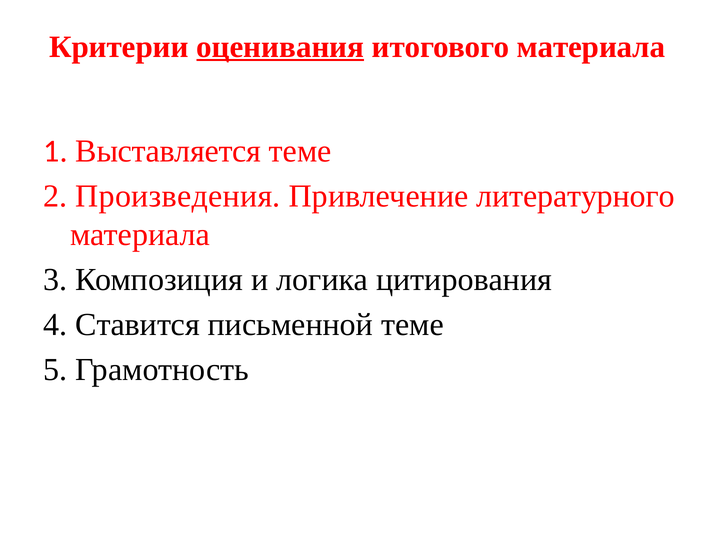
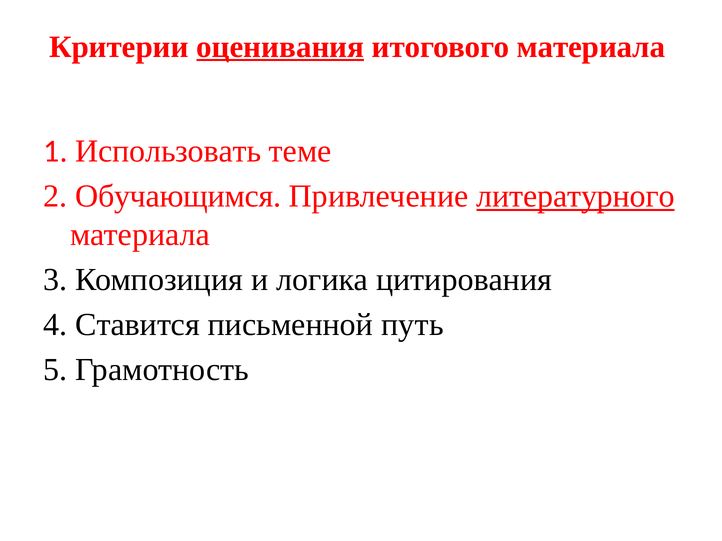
Выставляется: Выставляется -> Использовать (168, 151)
Произведения: Произведения -> Обучающимся (178, 196)
литературного underline: none -> present (576, 196)
письменной теме: теме -> путь (412, 325)
